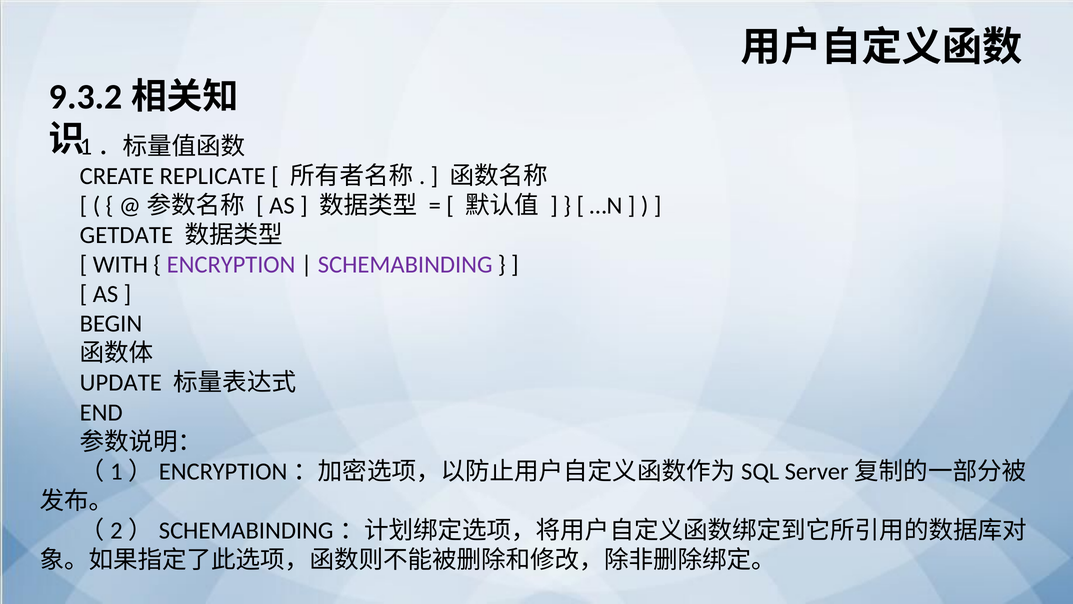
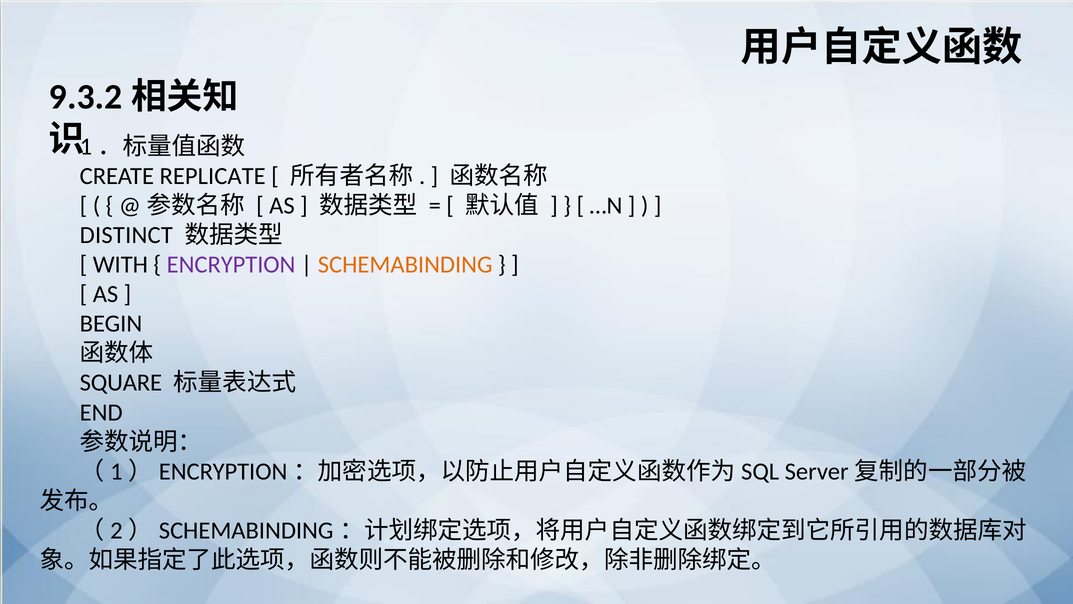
GETDATE: GETDATE -> DISTINCT (126, 235)
SCHEMABINDING colour: purple -> orange (405, 265)
UPDATE: UPDATE -> SQUARE (121, 383)
